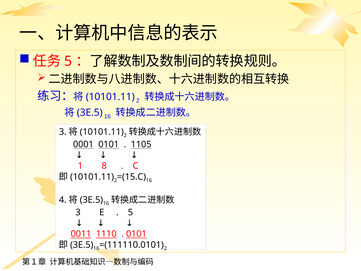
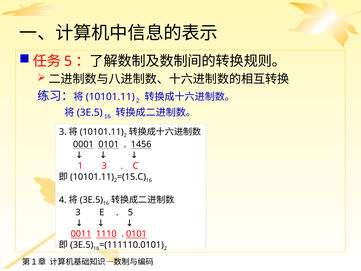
1105: 1105 -> 1456 (141, 144)
1 8: 8 -> 3 (104, 166)
